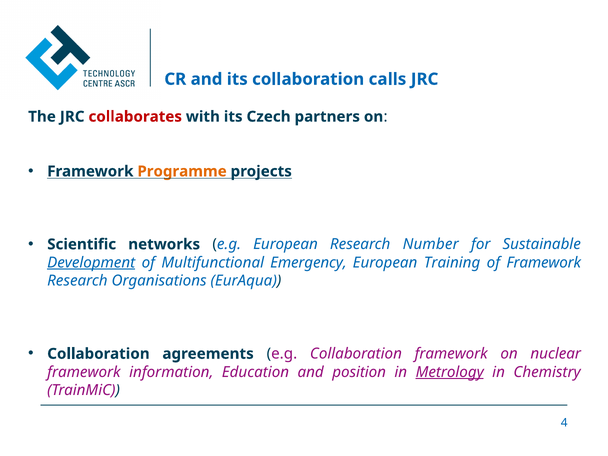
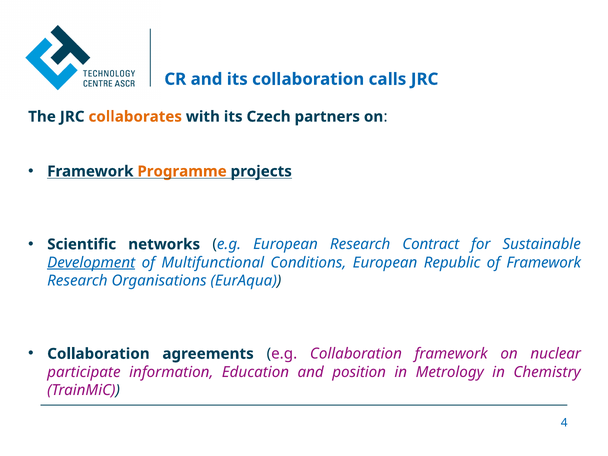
collaborates colour: red -> orange (135, 117)
Number: Number -> Contract (431, 244)
Emergency: Emergency -> Conditions (308, 263)
Training: Training -> Republic (452, 263)
framework: framework -> participate (84, 372)
Metrology underline: present -> none (450, 372)
